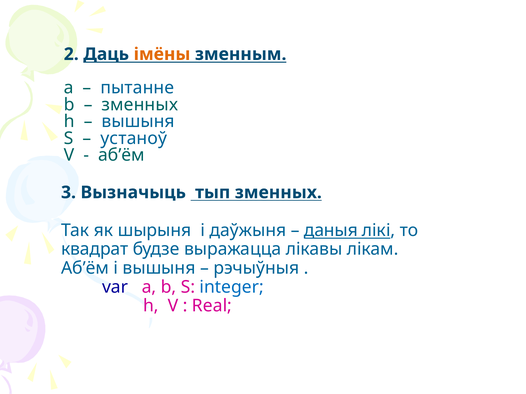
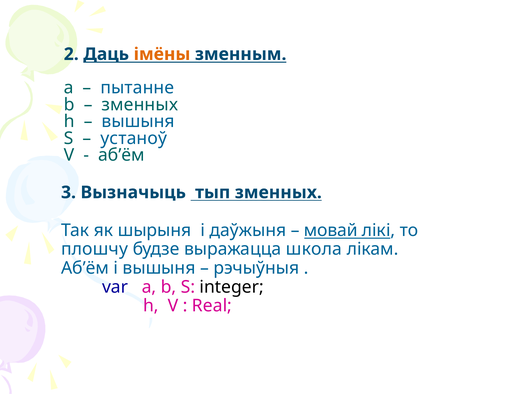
даныя: даныя -> мовай (331, 231)
квадрат: квадрат -> плошчу (95, 249)
лікавы: лікавы -> школа (314, 249)
integer colour: blue -> black (232, 287)
